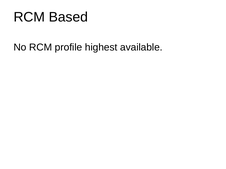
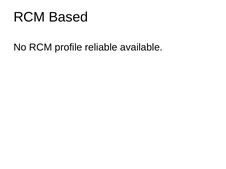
highest: highest -> reliable (101, 47)
